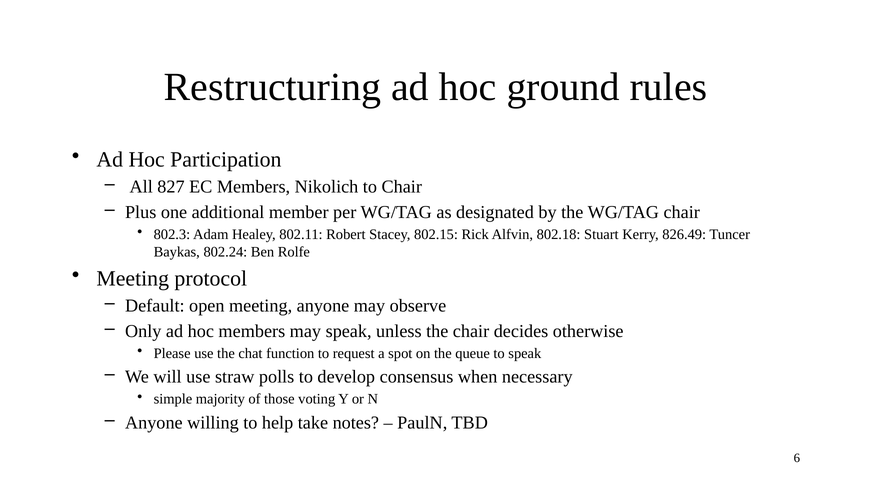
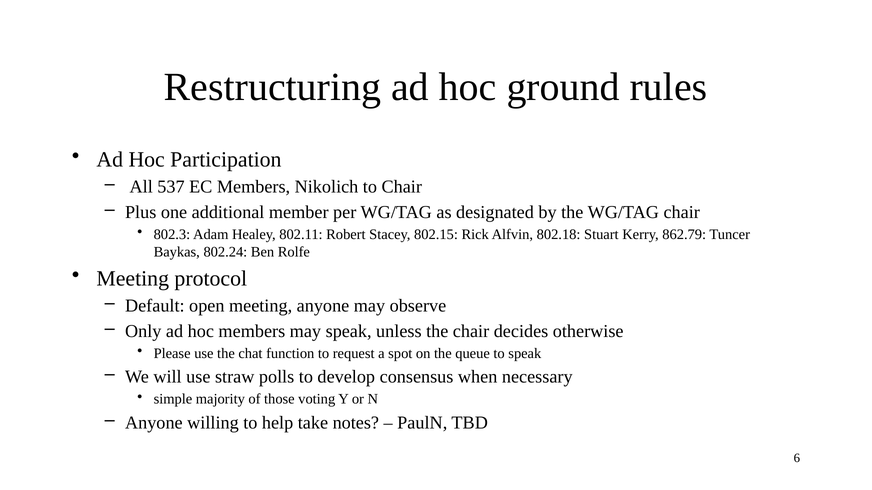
827: 827 -> 537 (171, 187)
826.49: 826.49 -> 862.79 (684, 235)
